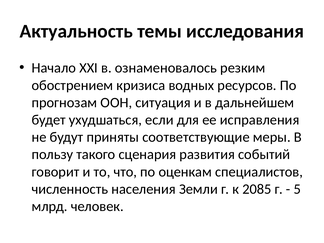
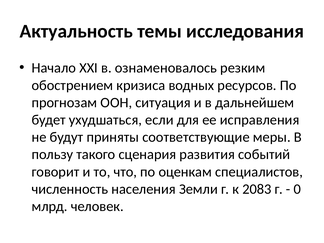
2085: 2085 -> 2083 (257, 189)
5: 5 -> 0 (297, 189)
